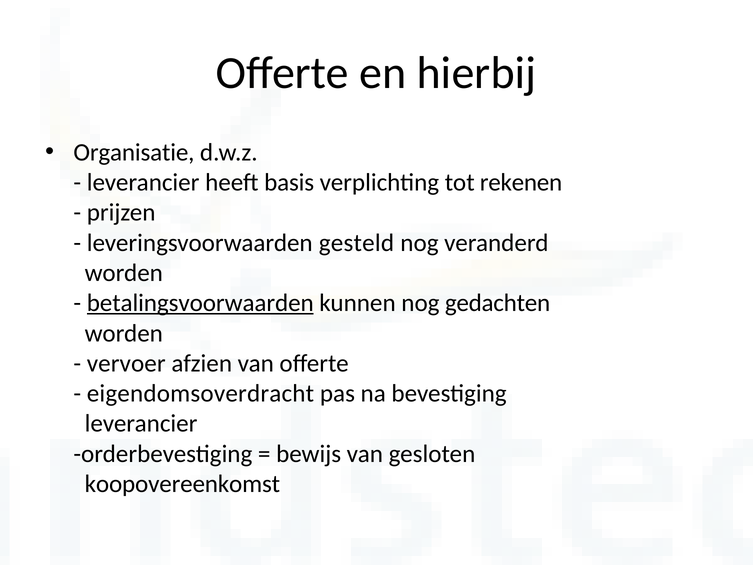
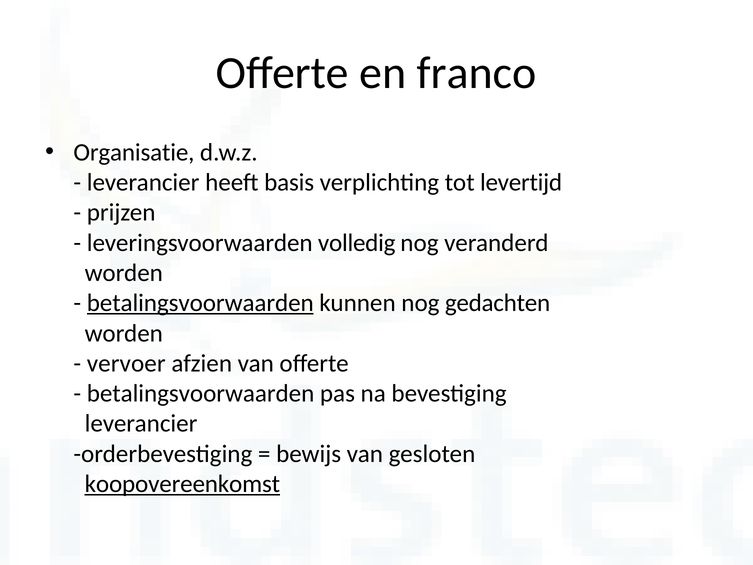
hierbij: hierbij -> franco (477, 73)
rekenen: rekenen -> levertijd (521, 182)
gesteld: gesteld -> volledig (357, 243)
eigendomsoverdracht: eigendomsoverdracht -> betalingsvoorwaarden (201, 393)
koopovereenkomst underline: none -> present (182, 484)
